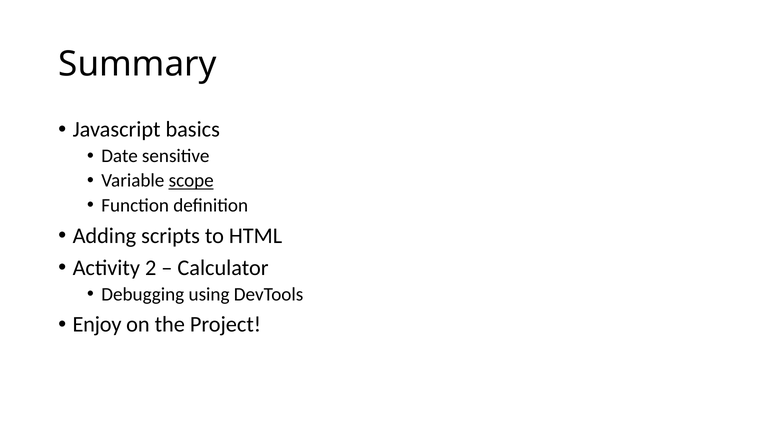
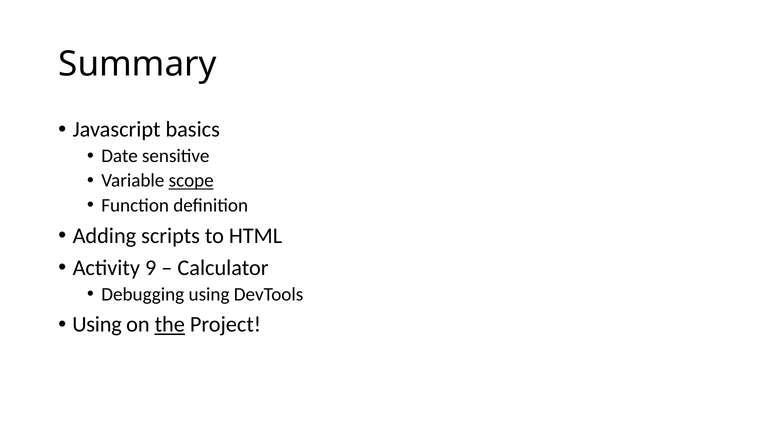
2: 2 -> 9 (151, 267)
Enjoy: Enjoy -> Using (97, 324)
the underline: none -> present (170, 324)
